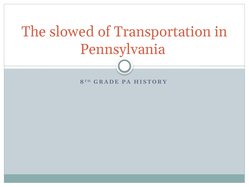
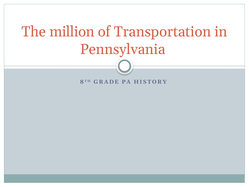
slowed: slowed -> million (72, 32)
